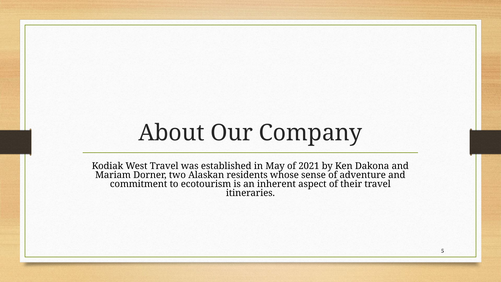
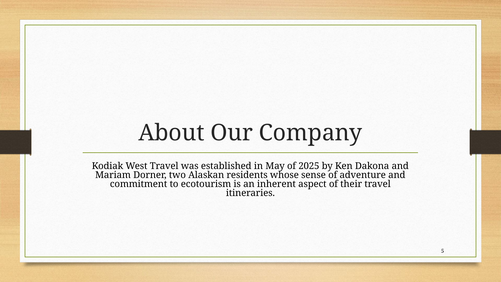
2021: 2021 -> 2025 (309, 166)
